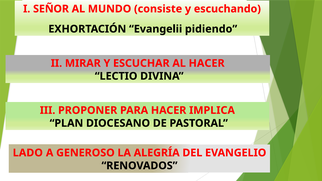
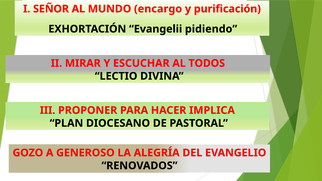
consiste: consiste -> encargo (158, 9)
escuchando: escuchando -> purificación (227, 9)
HACER: HACER -> TODOS (207, 63)
LADO: LADO -> GOZO (28, 153)
